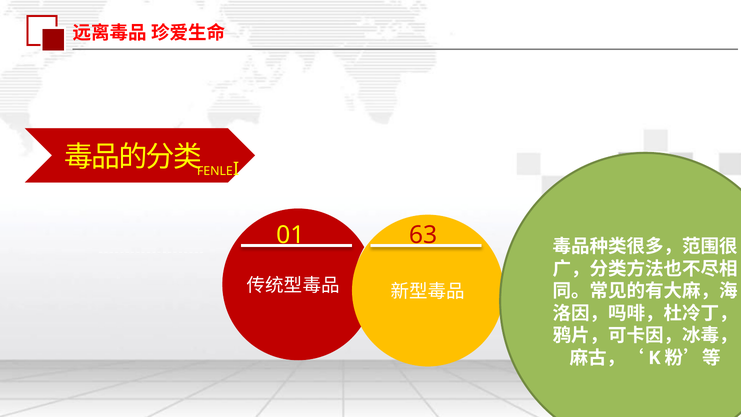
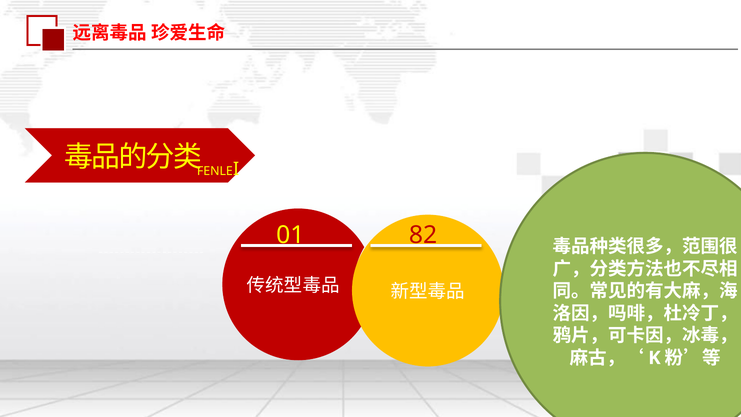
63: 63 -> 82 (423, 235)
